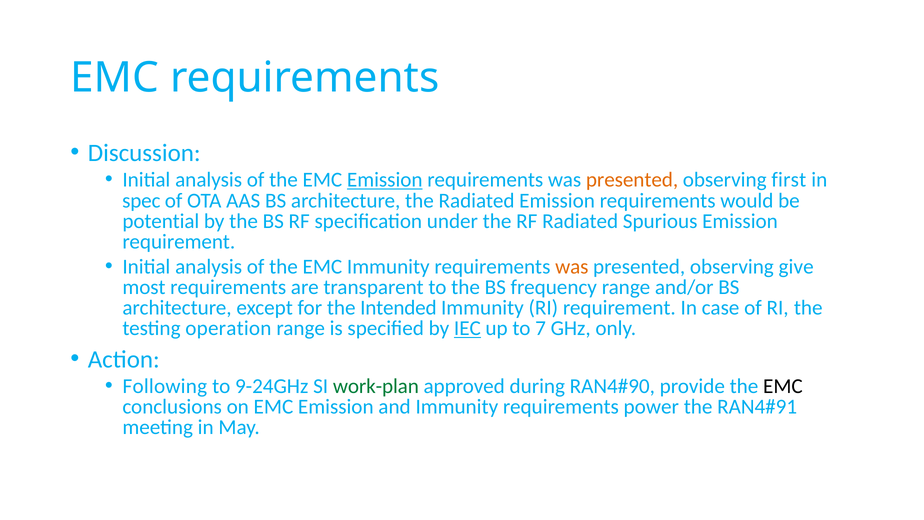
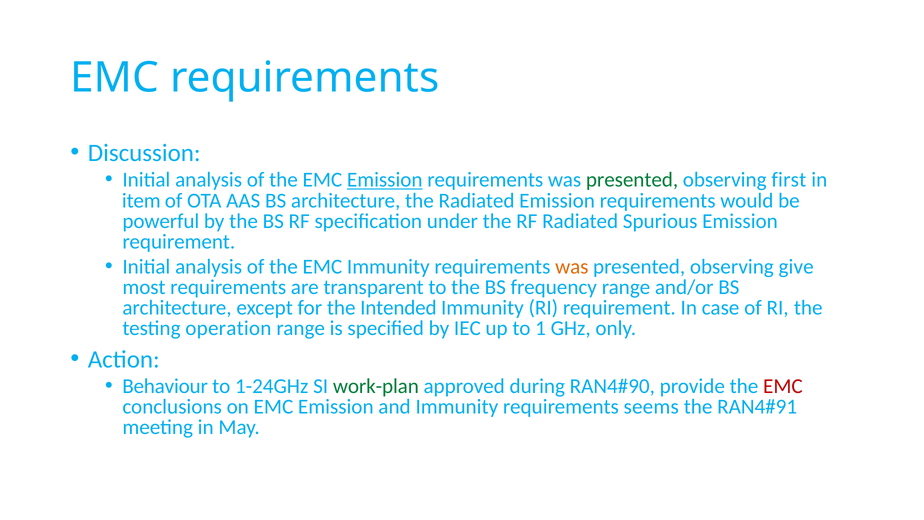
presented colour: orange -> green (632, 180)
spec: spec -> item (141, 200)
potential: potential -> powerful (161, 221)
IEC underline: present -> none (467, 328)
7: 7 -> 1 (541, 328)
Following: Following -> Behaviour (165, 386)
9-24GHz: 9-24GHz -> 1-24GHz (272, 386)
EMC colour: black -> red (783, 386)
power: power -> seems (651, 407)
